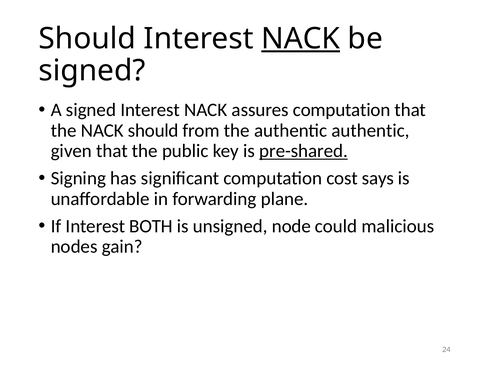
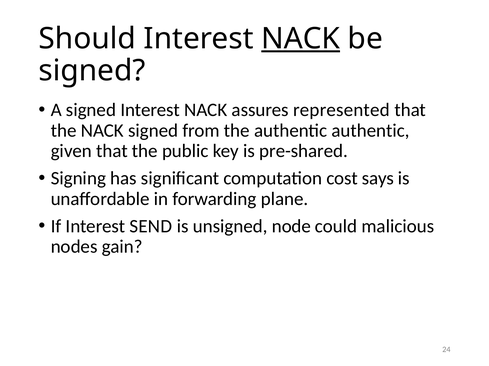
assures computation: computation -> represented (341, 110)
NACK should: should -> signed (153, 131)
pre-shared underline: present -> none (304, 151)
BOTH: BOTH -> SEND (151, 227)
